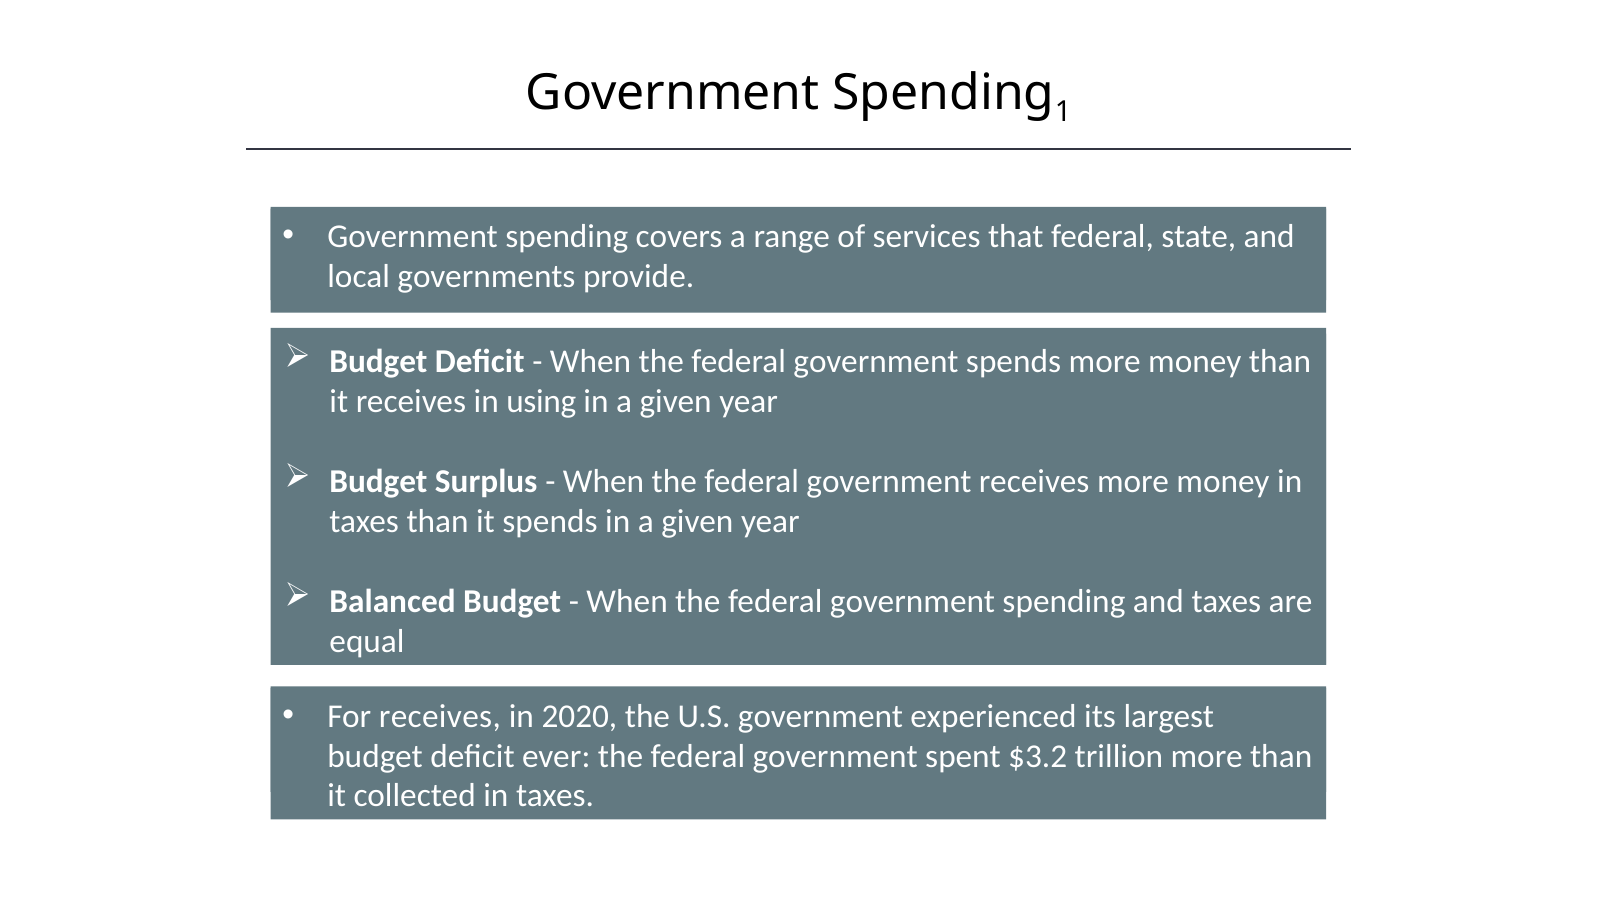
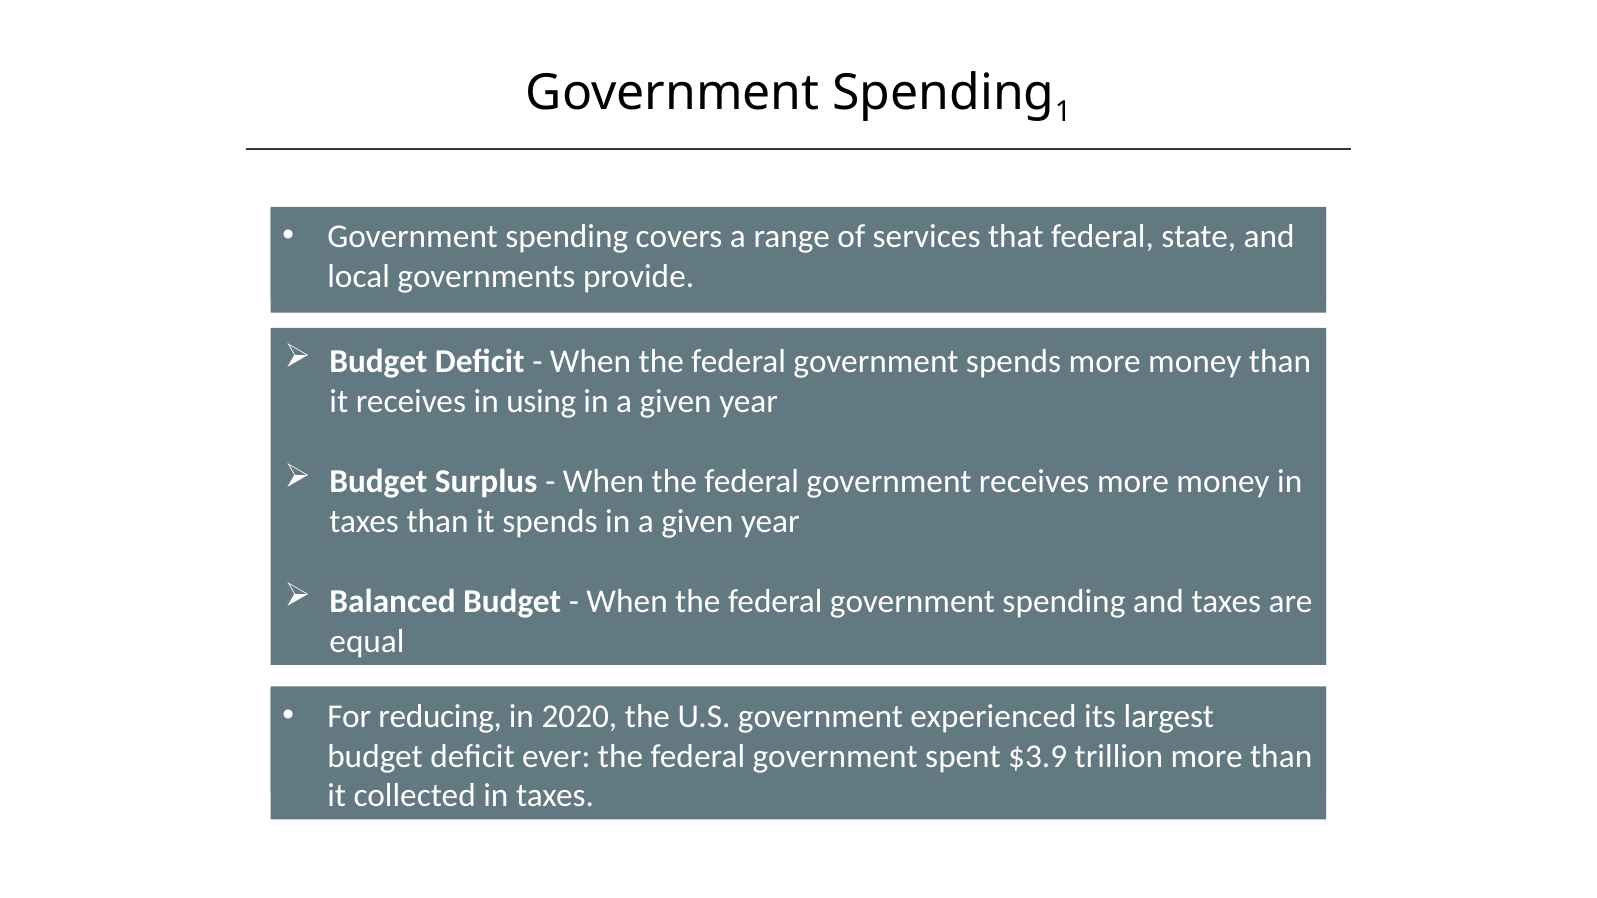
For receives: receives -> reducing (440, 716)
$3.2: $3.2 -> $3.9 (1038, 756)
